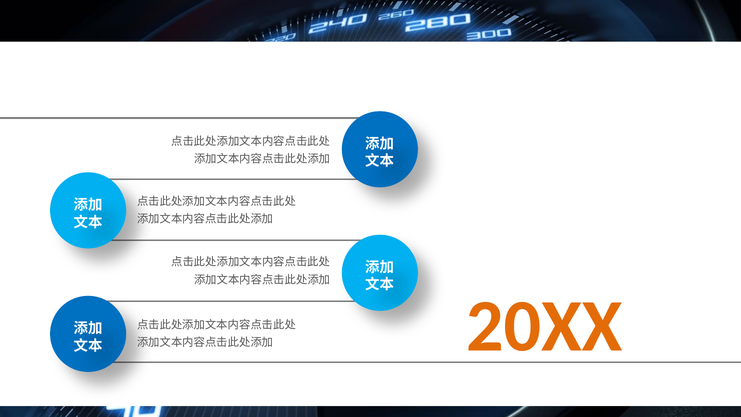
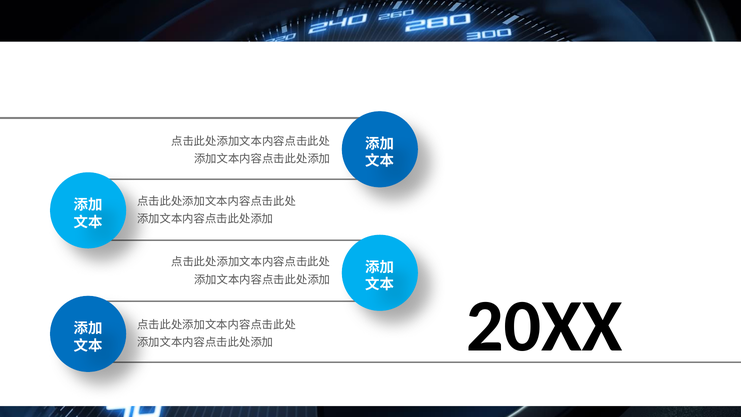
20XX colour: orange -> black (544, 326)
